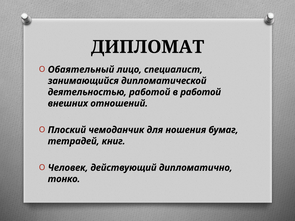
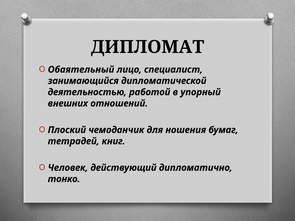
в работой: работой -> упорный (201, 92)
